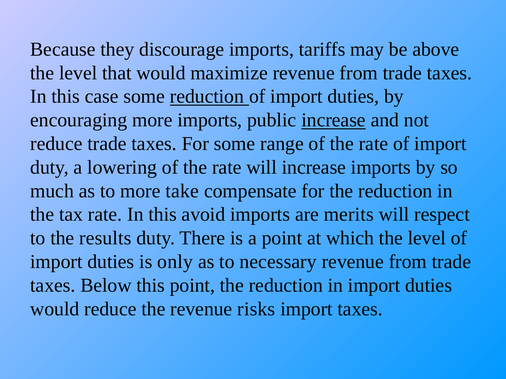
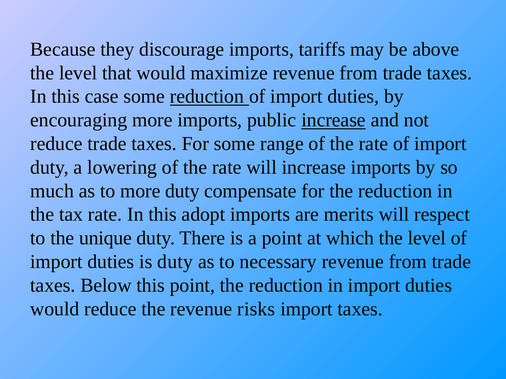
more take: take -> duty (182, 191)
avoid: avoid -> adopt (203, 215)
results: results -> unique (106, 238)
is only: only -> duty (175, 262)
